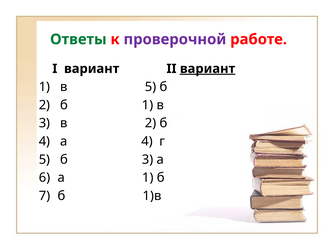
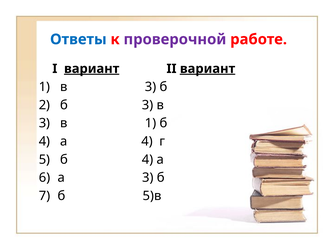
Ответы colour: green -> blue (78, 39)
вариант underline: none -> present (92, 69)
1 в 5: 5 -> 3 (151, 87)
б 1: 1 -> 3 (148, 105)
в 2: 2 -> 1 (151, 123)
5 б 3: 3 -> 4 (148, 160)
а 1: 1 -> 3 (148, 178)
1)в: 1)в -> 5)в (152, 196)
